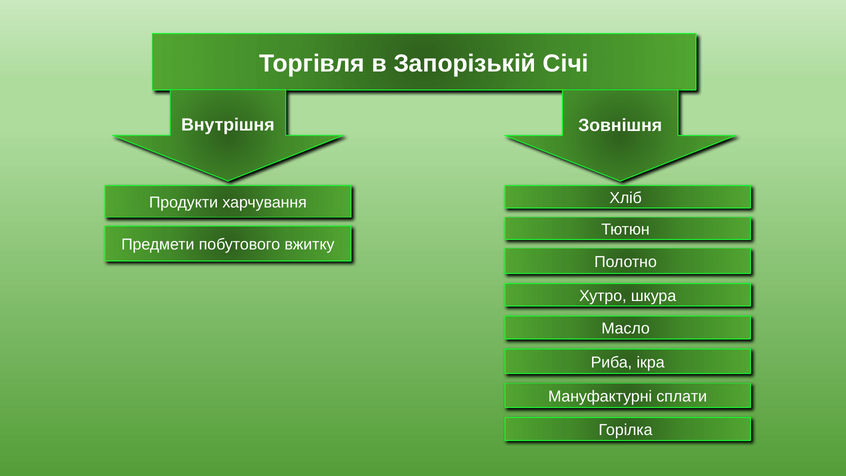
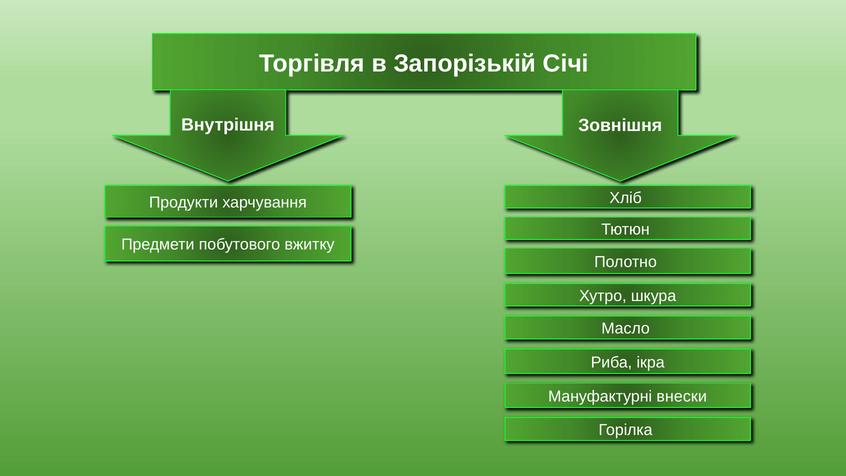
сплати: сплати -> внески (682, 396)
